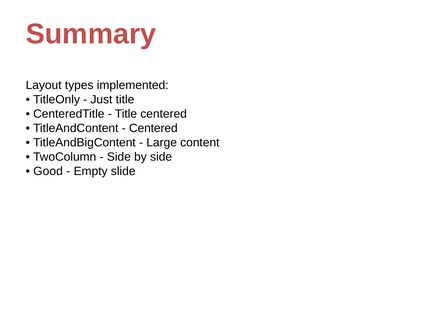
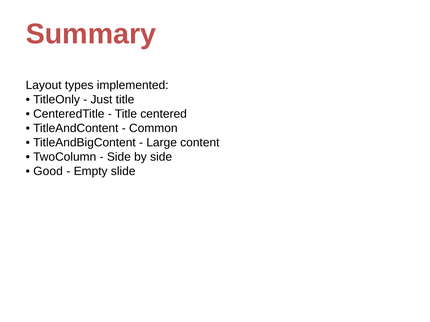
Centered: Centered -> Common (153, 128)
